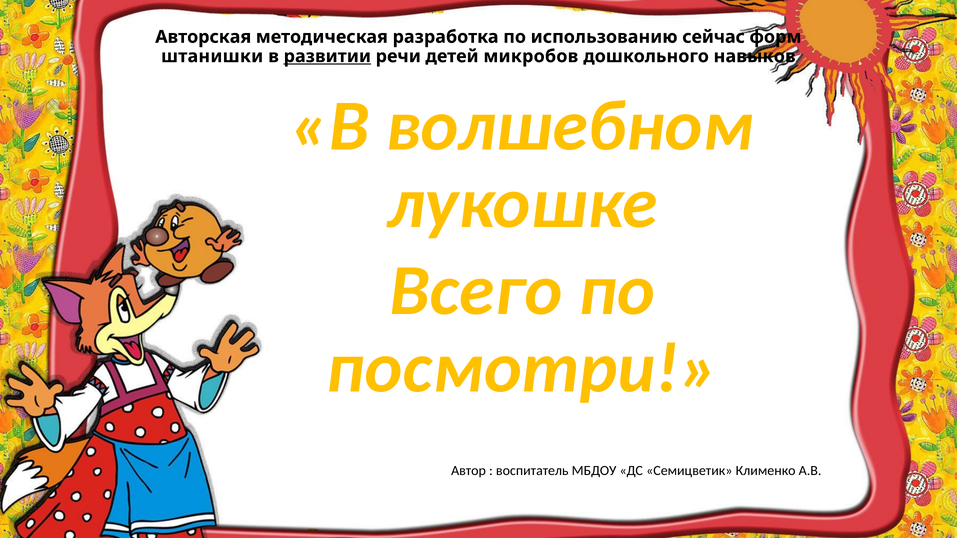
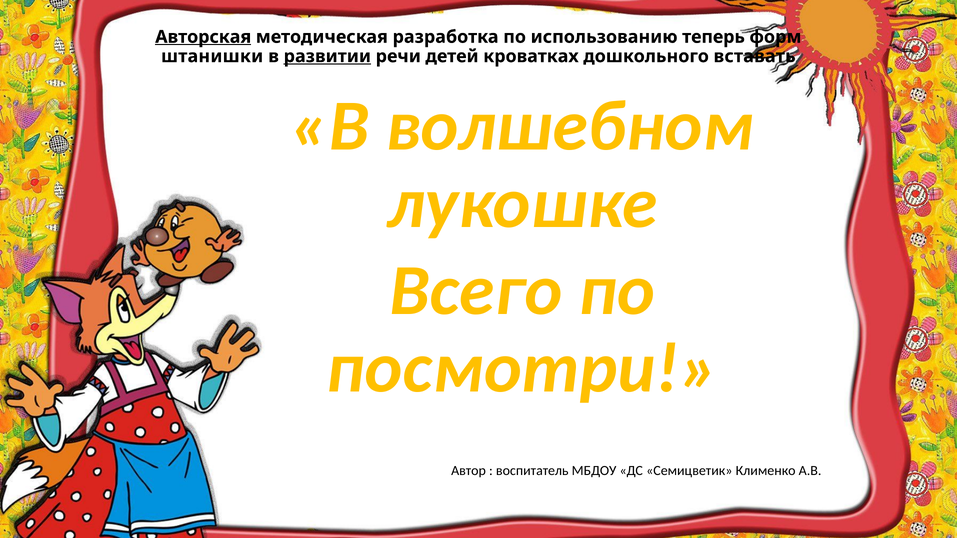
Авторская underline: none -> present (203, 37)
сейчас: сейчас -> теперь (714, 37)
микробов: микробов -> кроватках (531, 56)
навыков: навыков -> вставать (755, 56)
